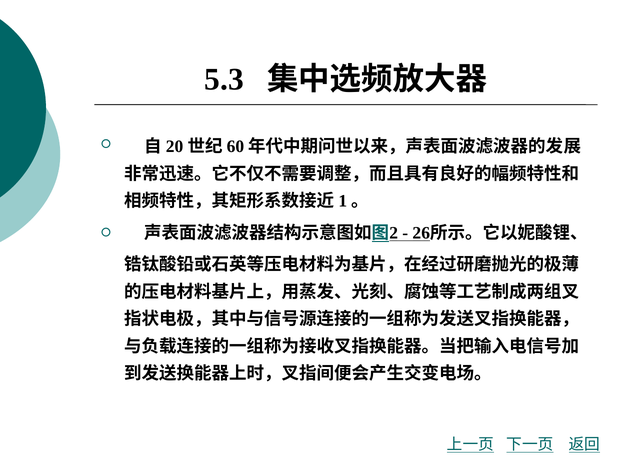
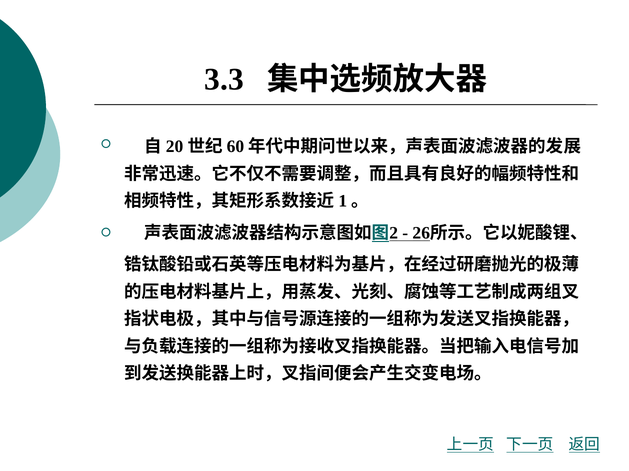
5.3: 5.3 -> 3.3 (224, 80)
